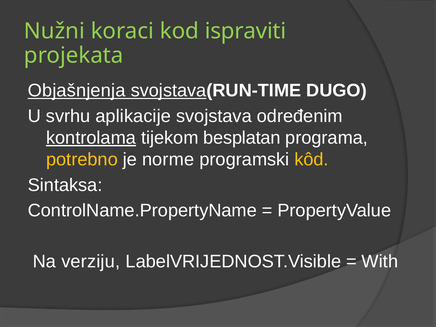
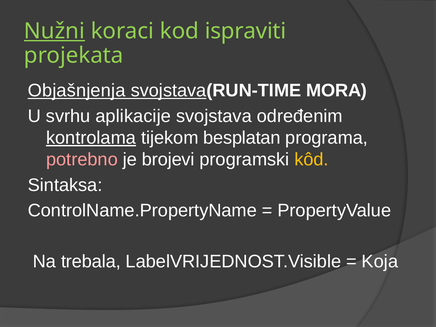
Nužni underline: none -> present (54, 31)
DUGO: DUGO -> MORA (337, 91)
potrebno colour: yellow -> pink (82, 160)
norme: norme -> brojevi (168, 160)
verziju: verziju -> trebala (91, 261)
With: With -> Koja (380, 261)
